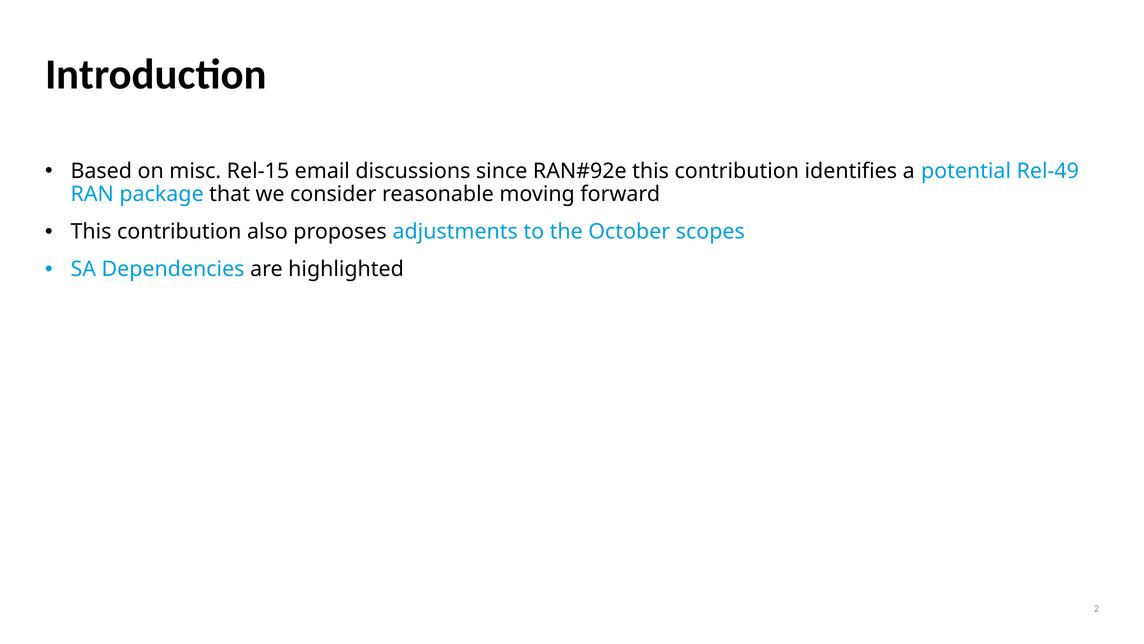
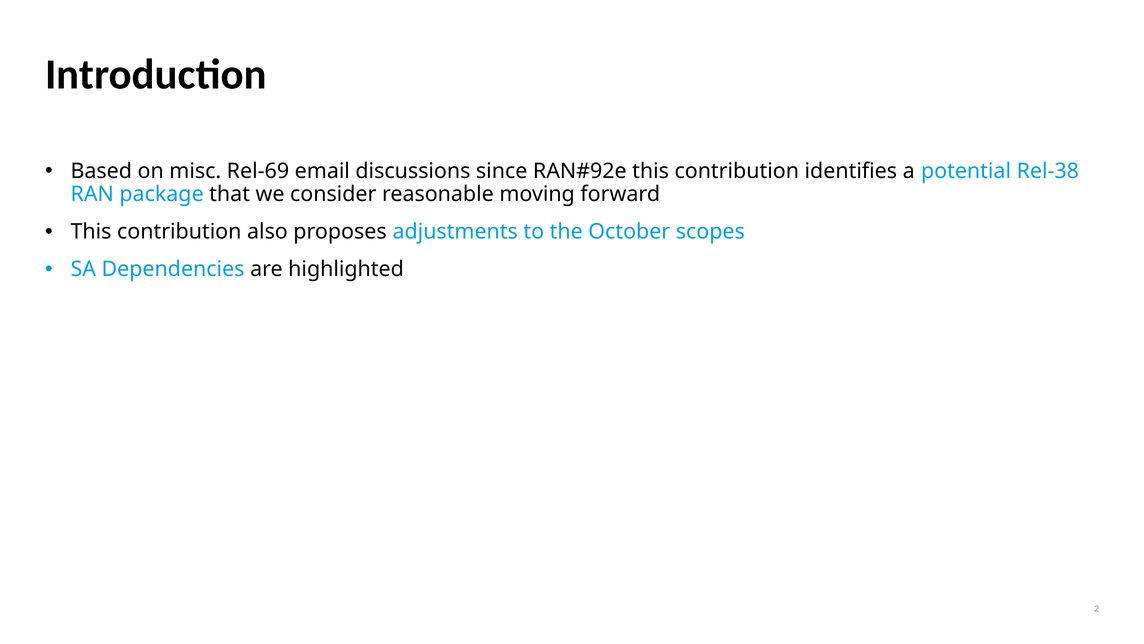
Rel-15: Rel-15 -> Rel-69 (258, 171)
Rel-49: Rel-49 -> Rel-38 (1048, 171)
